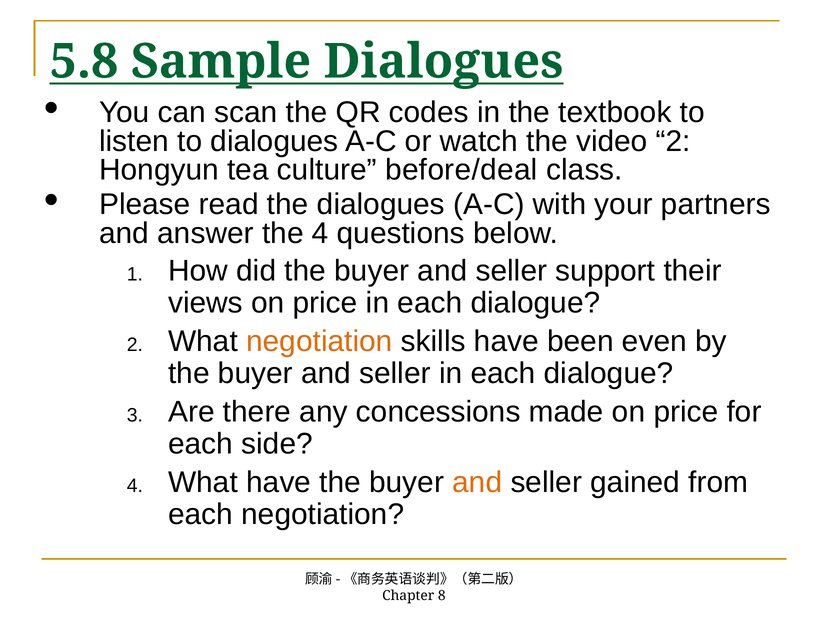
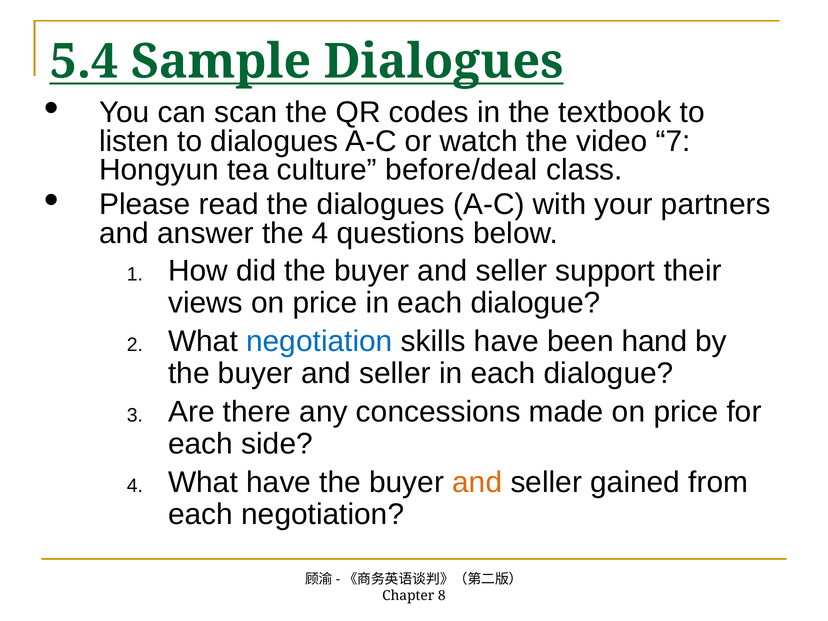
5.8: 5.8 -> 5.4 (84, 62)
video 2: 2 -> 7 (673, 141)
negotiation colour: orange -> blue (319, 341)
even: even -> hand (655, 341)
